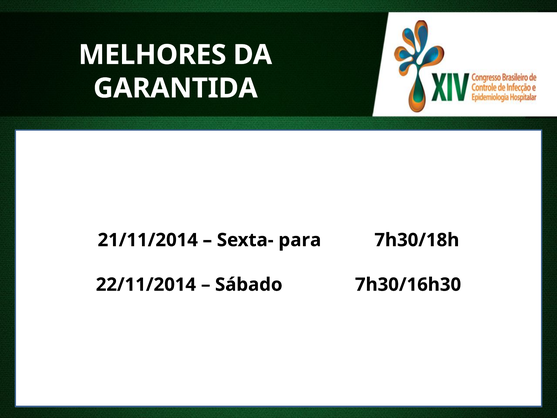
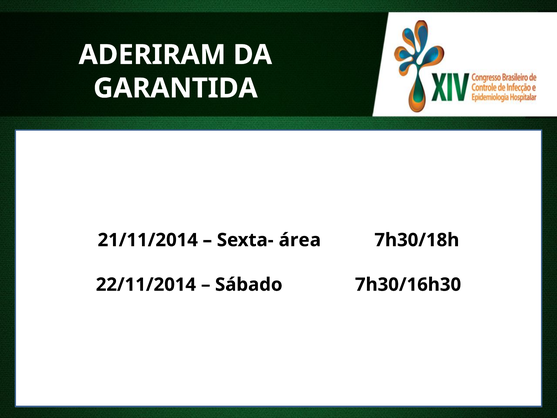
MELHORES: MELHORES -> ADERIRAM (152, 55)
para: para -> área (300, 240)
